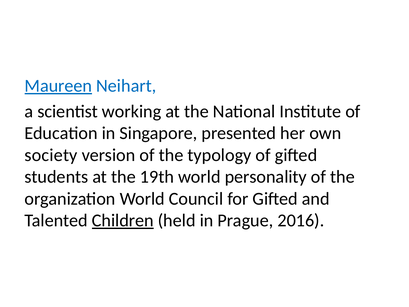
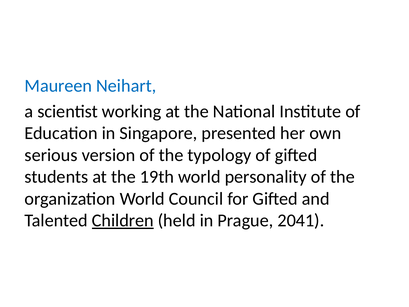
Maureen underline: present -> none (58, 86)
society: society -> serious (51, 155)
2016: 2016 -> 2041 (301, 220)
